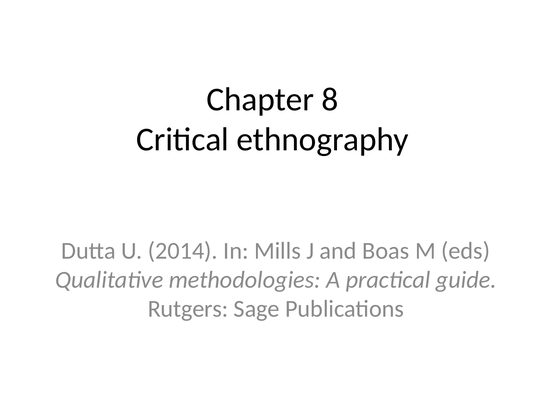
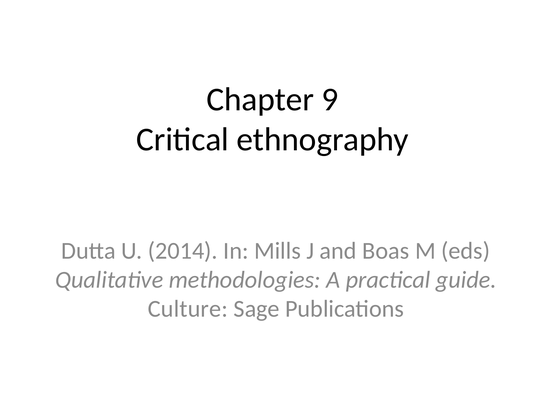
8: 8 -> 9 (330, 99)
Rutgers: Rutgers -> Culture (188, 309)
